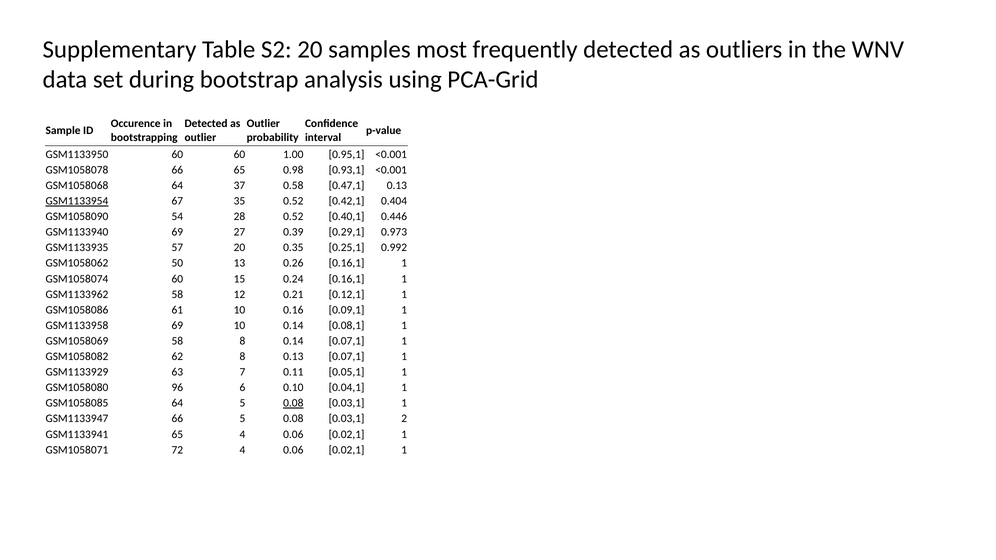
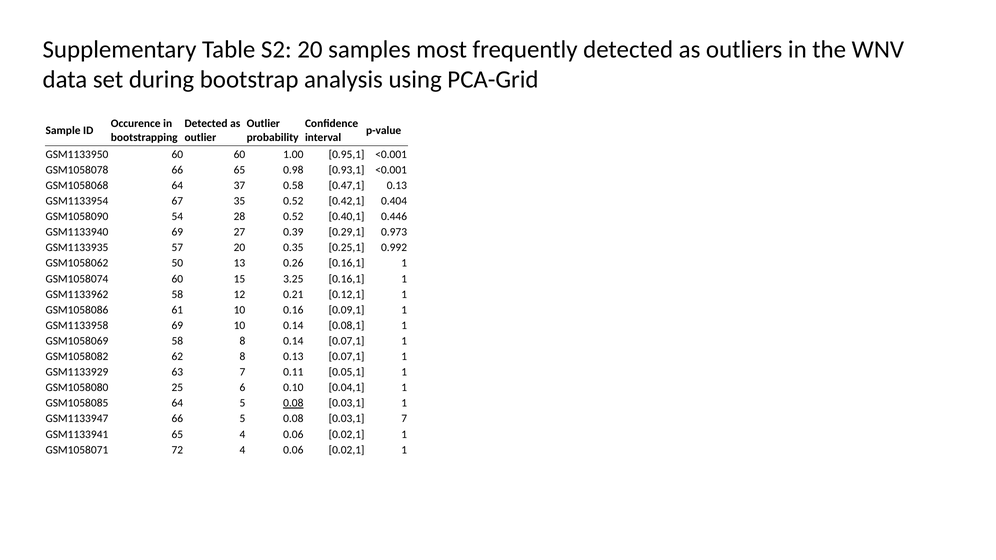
GSM1133954 underline: present -> none (77, 201)
0.24: 0.24 -> 3.25 (293, 279)
96: 96 -> 25 (177, 388)
0.03,1 2: 2 -> 7 (404, 419)
